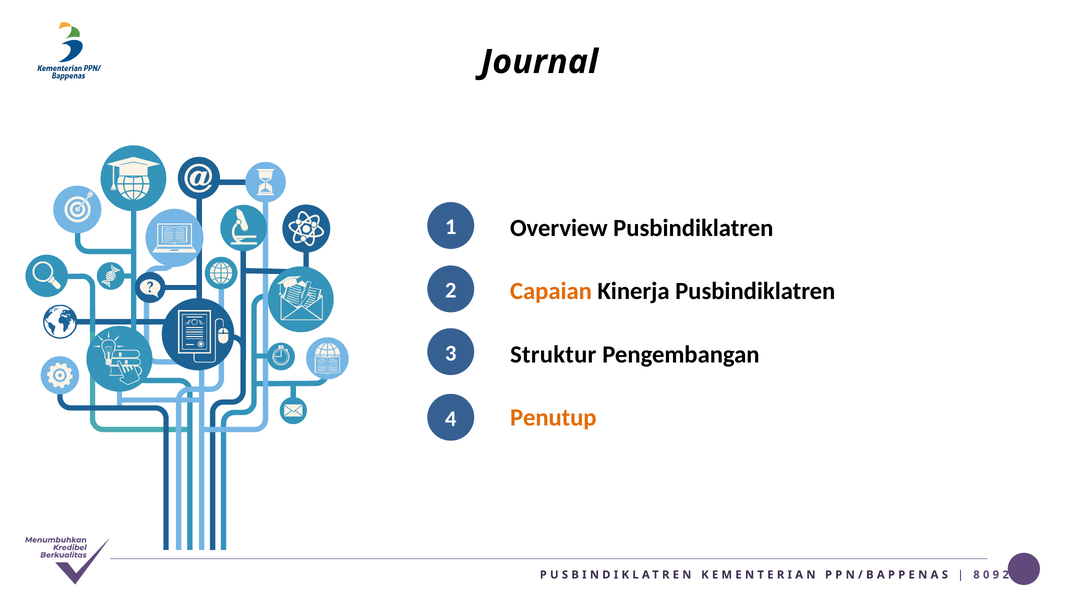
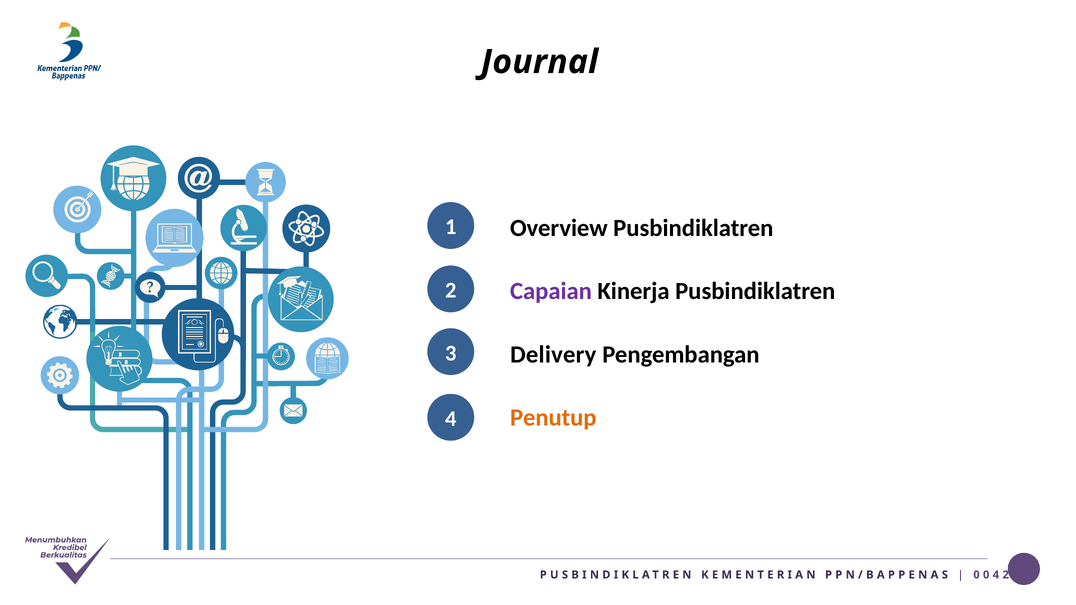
Capaian colour: orange -> purple (551, 291)
Struktur: Struktur -> Delivery (553, 355)
8: 8 -> 0 (976, 575)
9: 9 -> 4 (996, 575)
